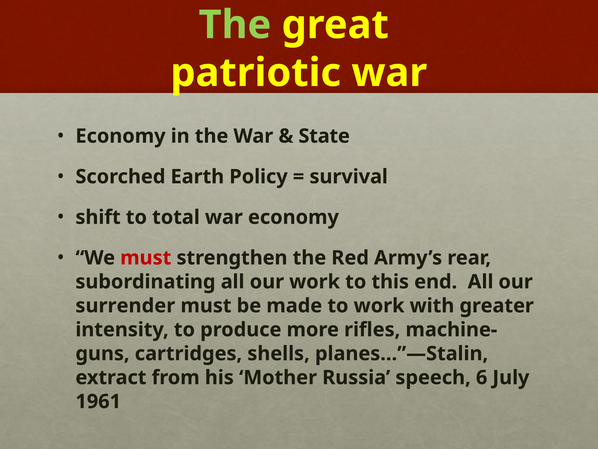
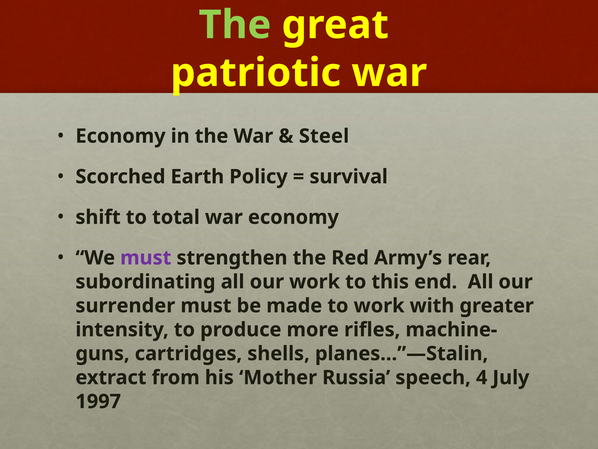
State: State -> Steel (324, 136)
must colour: red -> purple (146, 258)
6: 6 -> 4 (482, 377)
1961: 1961 -> 1997 (98, 401)
